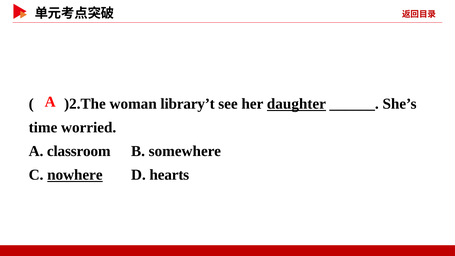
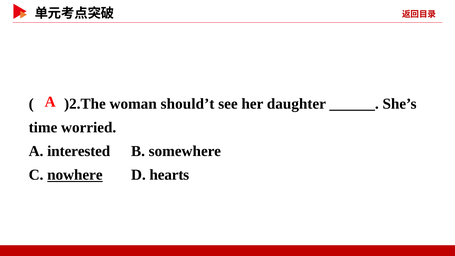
library’t: library’t -> should’t (187, 104)
daughter underline: present -> none (296, 104)
classroom: classroom -> interested (79, 151)
